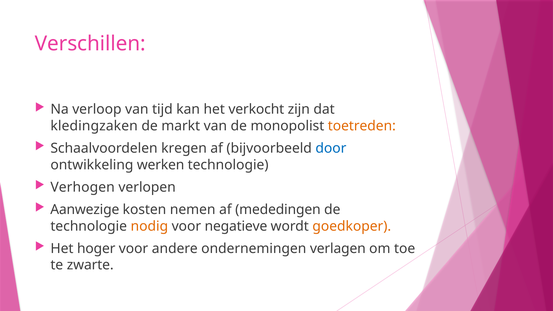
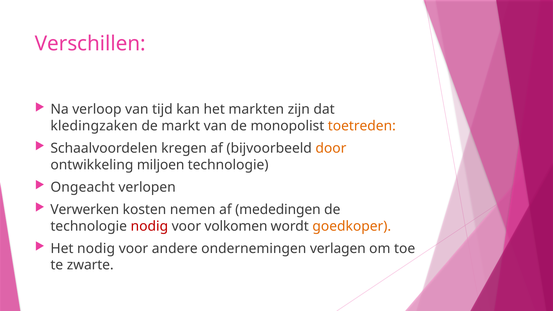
verkocht: verkocht -> markten (256, 109)
door colour: blue -> orange (331, 148)
werken: werken -> miljoen (161, 165)
Verhogen: Verhogen -> Ongeacht (83, 187)
Aanwezige: Aanwezige -> Verwerken (85, 210)
nodig colour: orange -> red (149, 226)
negatieve: negatieve -> volkomen (236, 226)
Het hoger: hoger -> nodig (96, 249)
